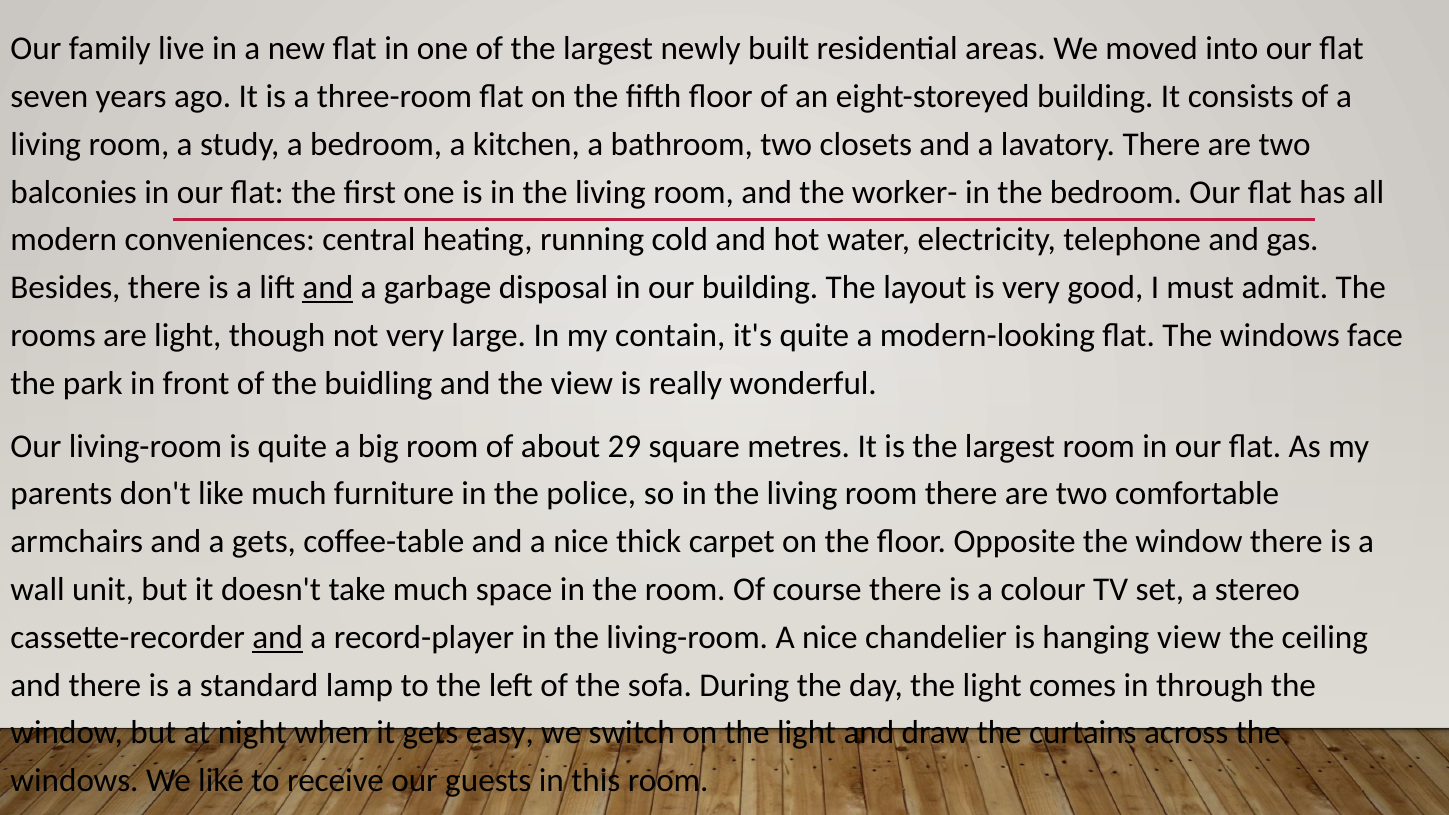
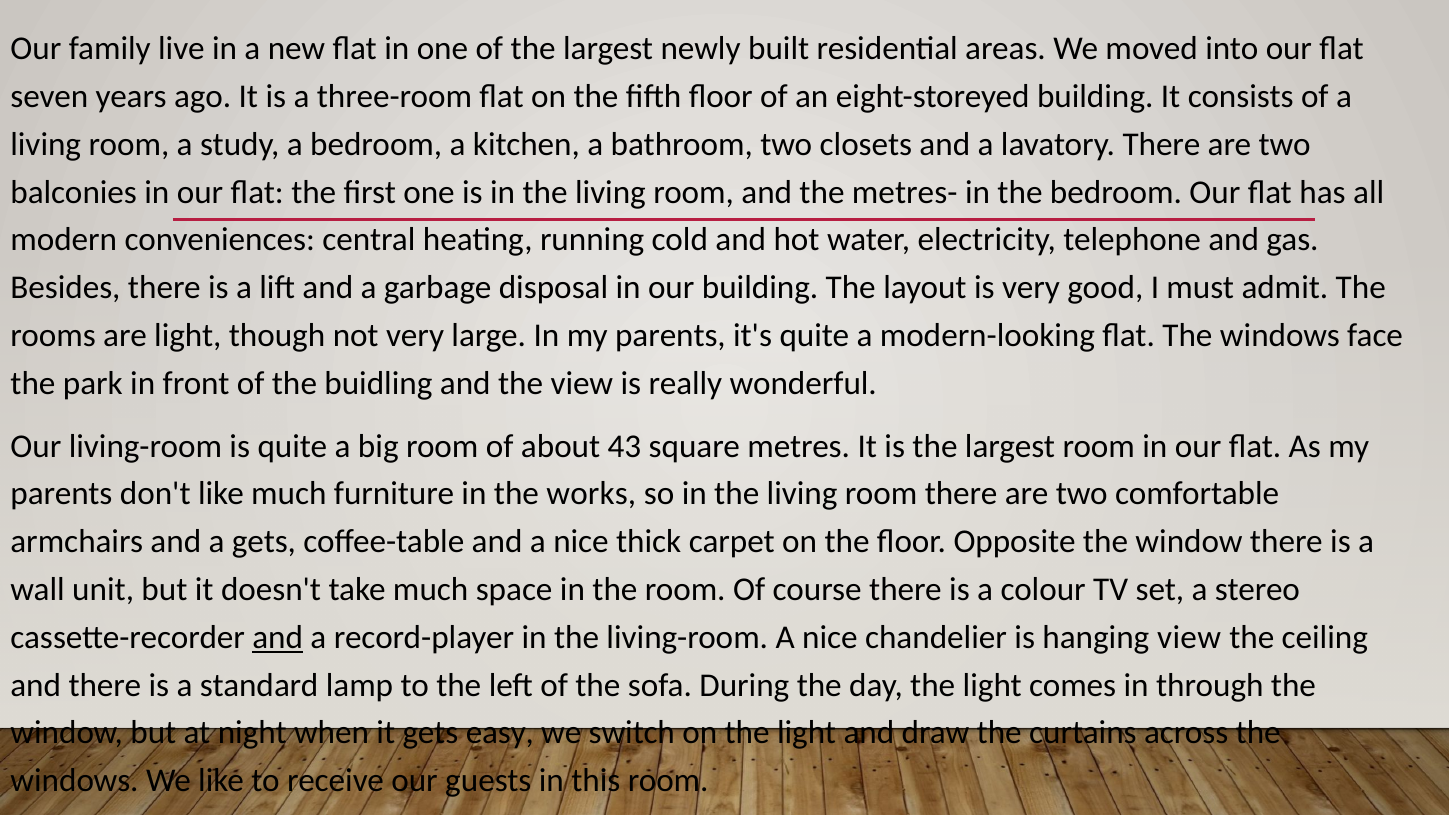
worker-: worker- -> metres- (905, 192)
and underline: present -> none (328, 288)
In my contain: contain -> parents (670, 336)
29: 29 -> 43 (624, 446)
police: police -> works (591, 494)
